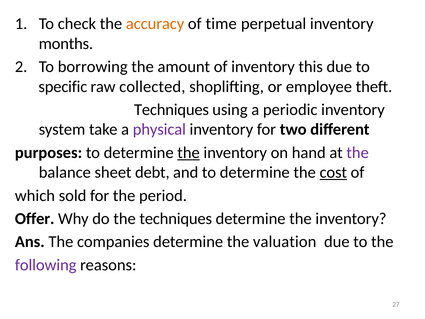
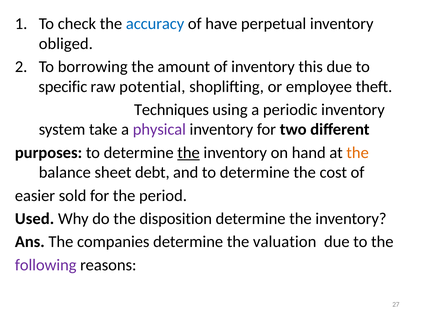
accuracy colour: orange -> blue (155, 24)
time: time -> have (221, 24)
months: months -> obliged (66, 44)
collected: collected -> potential (152, 86)
the colour: purple -> orange (358, 152)
cost underline: present -> none (333, 172)
which: which -> easier (35, 195)
Offer: Offer -> Used (35, 219)
the techniques: techniques -> disposition (176, 219)
